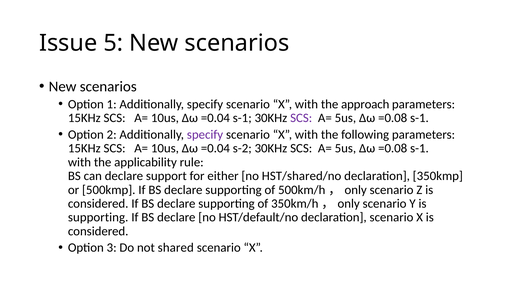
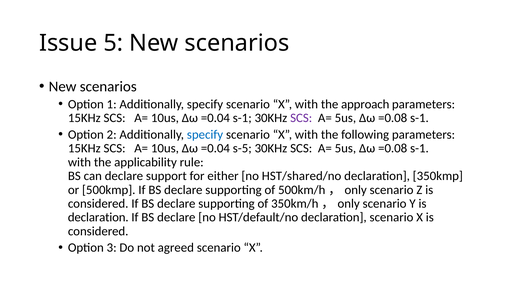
specify colour: purple -> blue (205, 135)
s-2: s-2 -> s-5 (242, 149)
supporting: supporting -> declaration (98, 218)
shared: shared -> agreed (176, 248)
